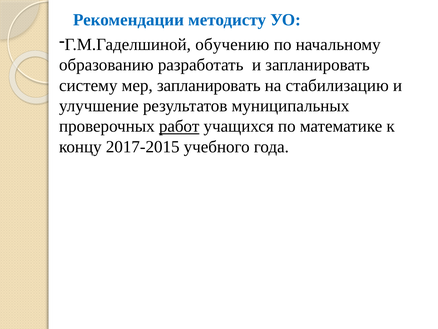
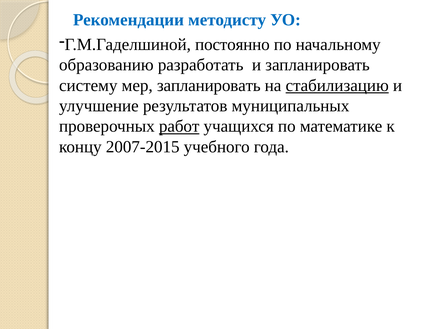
обучению: обучению -> постоянно (232, 44)
стабилизацию underline: none -> present (337, 85)
2017-2015: 2017-2015 -> 2007-2015 (143, 147)
